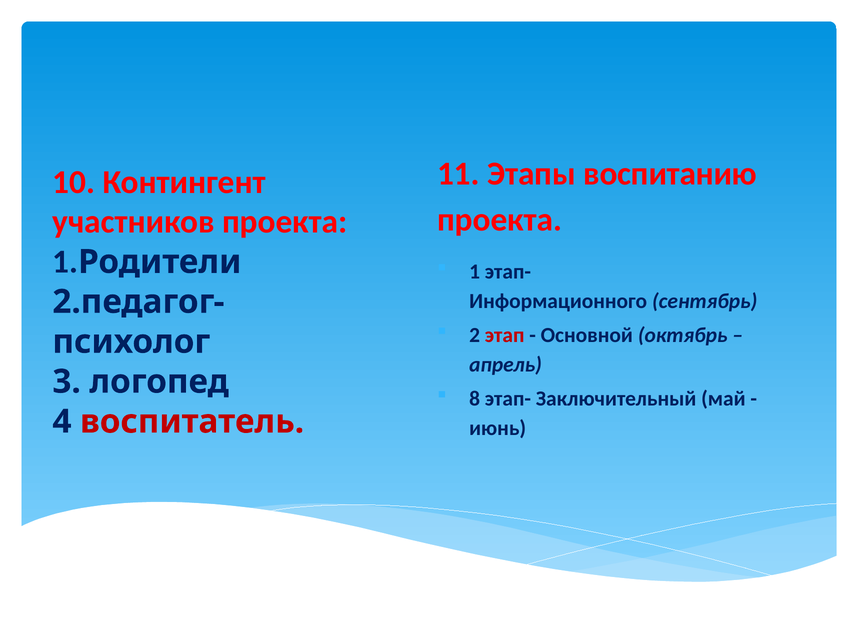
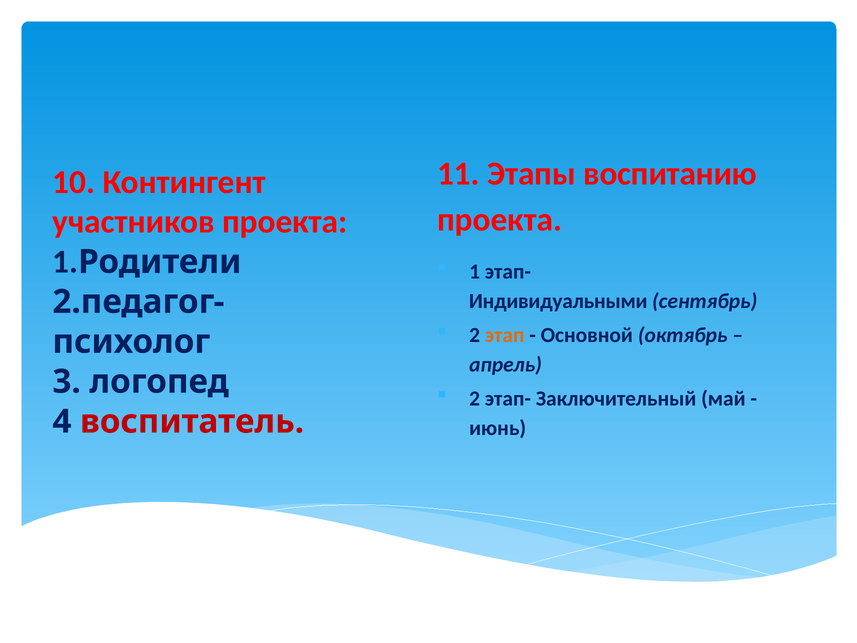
Информационного: Информационного -> Индивидуальными (558, 301)
этап colour: red -> orange (505, 335)
8: 8 -> 2 (475, 399)
